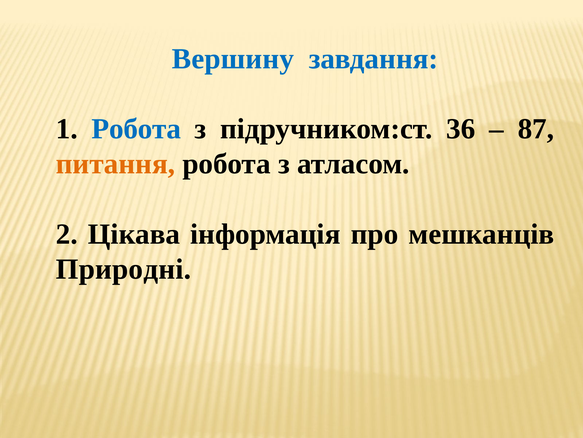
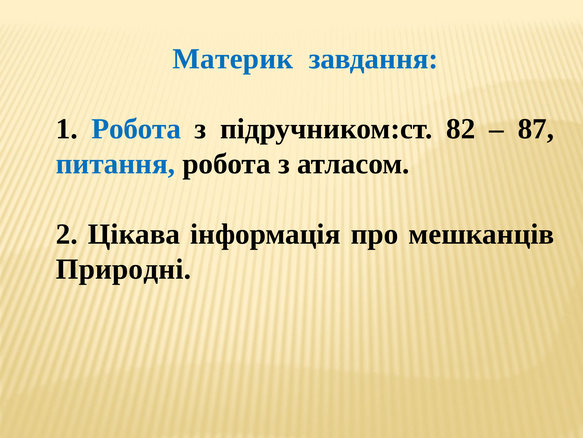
Вершину: Вершину -> Материк (233, 59)
36: 36 -> 82 (461, 129)
питання colour: orange -> blue (115, 164)
